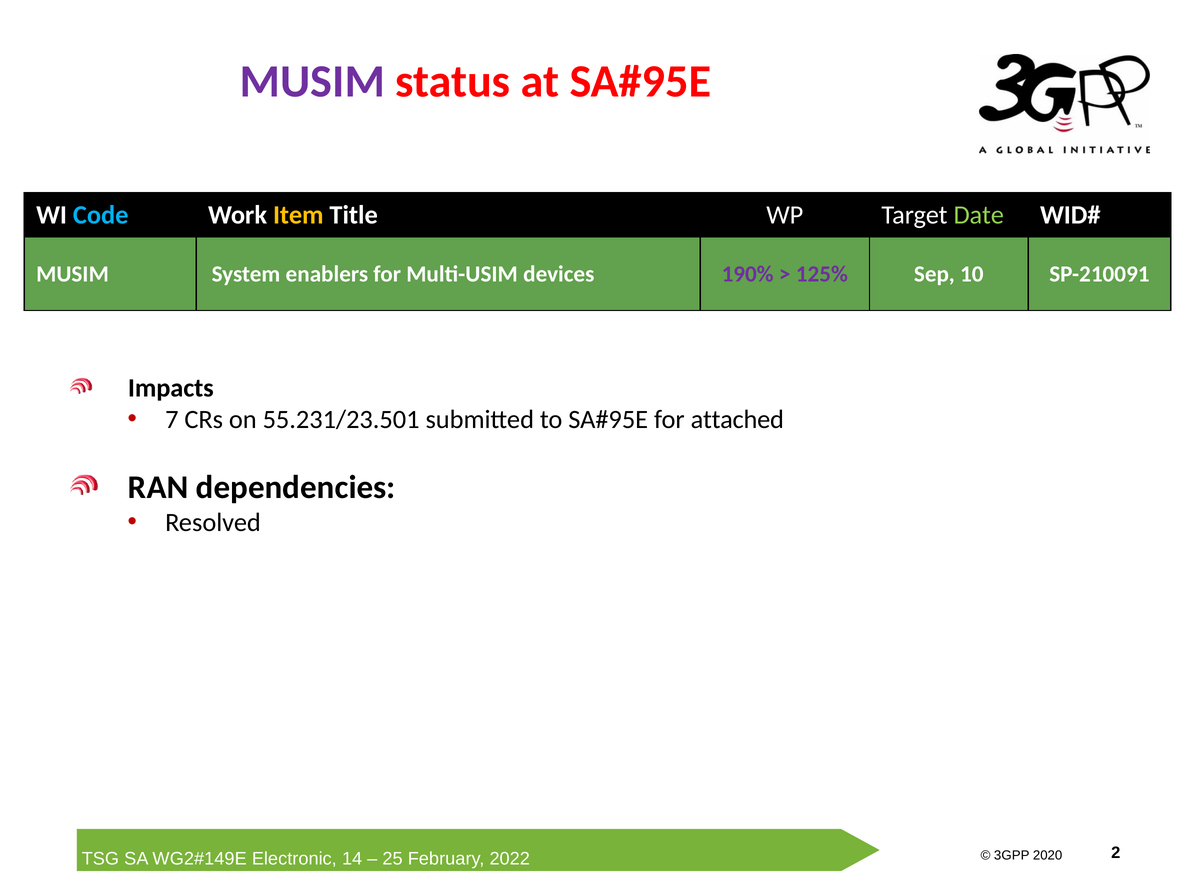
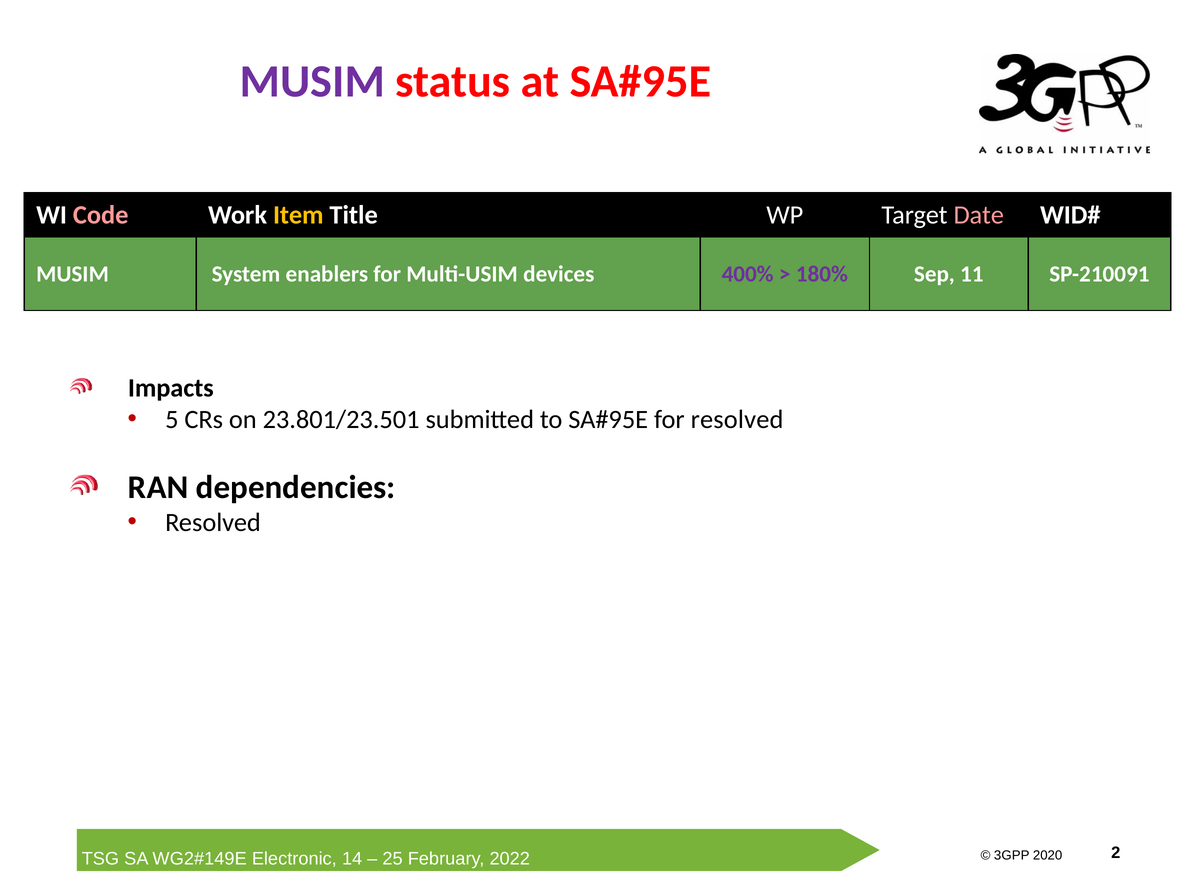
Code colour: light blue -> pink (101, 215)
Date colour: light green -> pink (979, 215)
190%: 190% -> 400% (748, 274)
125%: 125% -> 180% (822, 274)
10: 10 -> 11 (972, 274)
7: 7 -> 5 (172, 420)
55.231/23.501: 55.231/23.501 -> 23.801/23.501 (341, 420)
for attached: attached -> resolved (737, 420)
